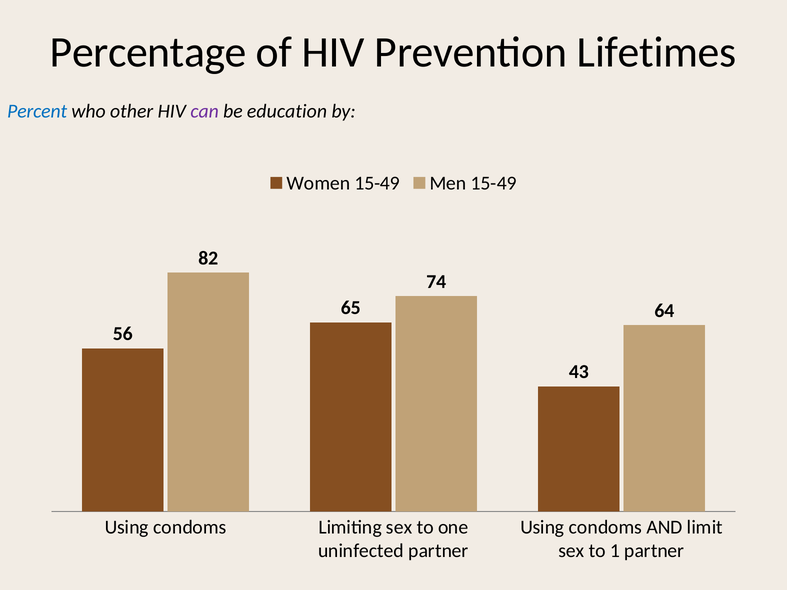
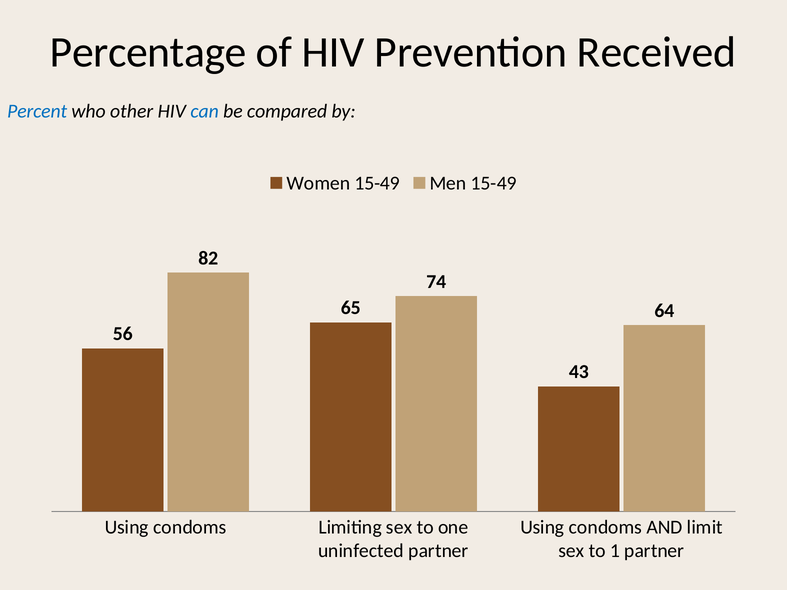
Lifetimes: Lifetimes -> Received (657, 52)
can colour: purple -> blue (205, 111)
education: education -> compared (287, 111)
